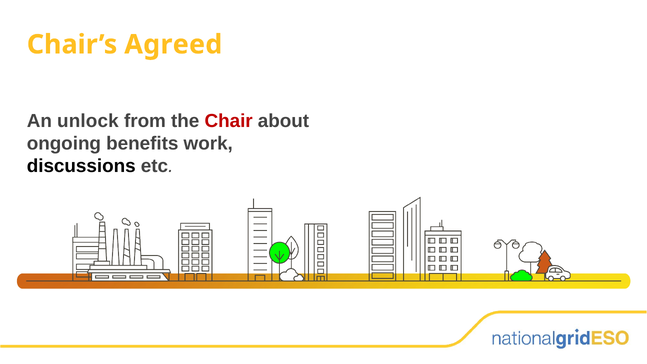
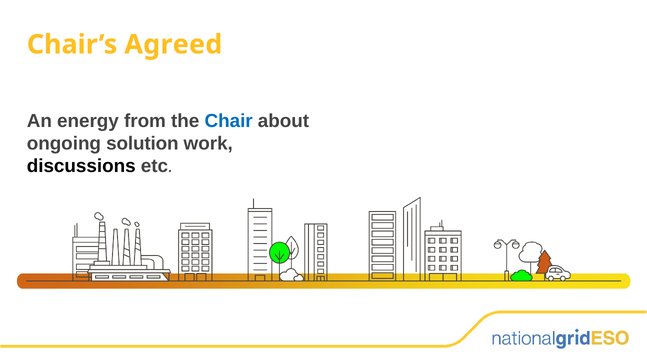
unlock: unlock -> energy (88, 121)
Chair colour: red -> blue (229, 121)
benefits: benefits -> solution (142, 143)
